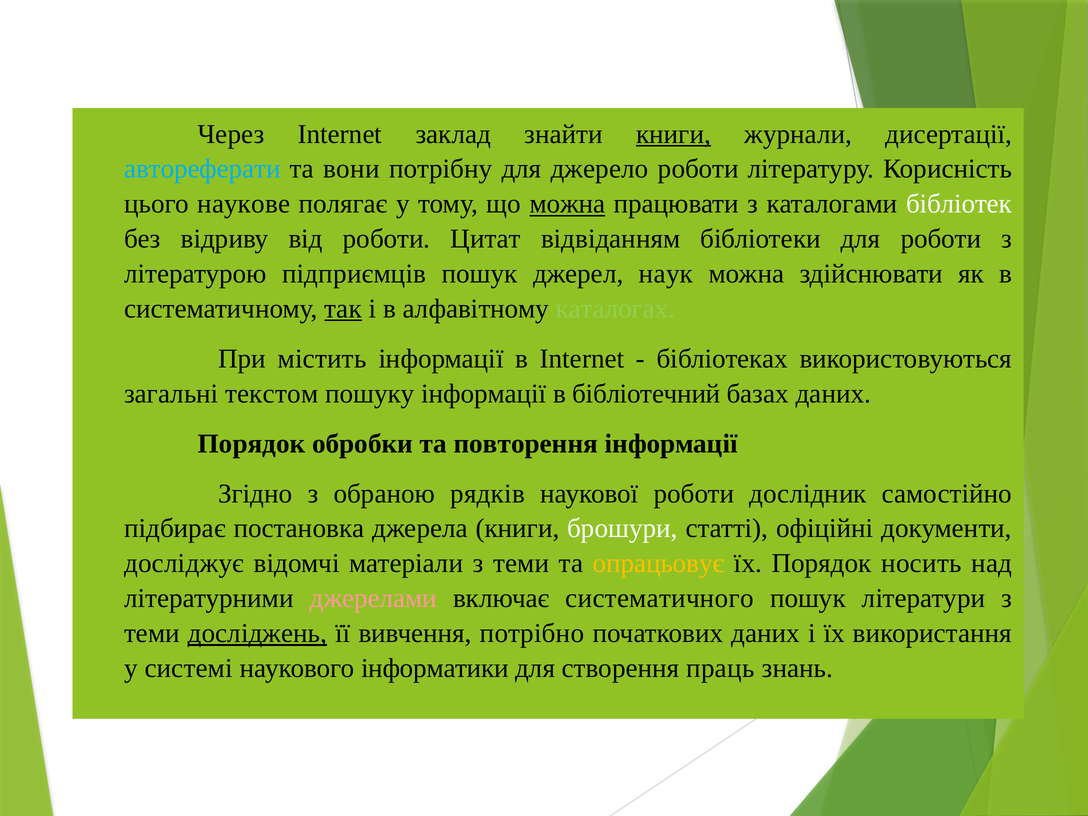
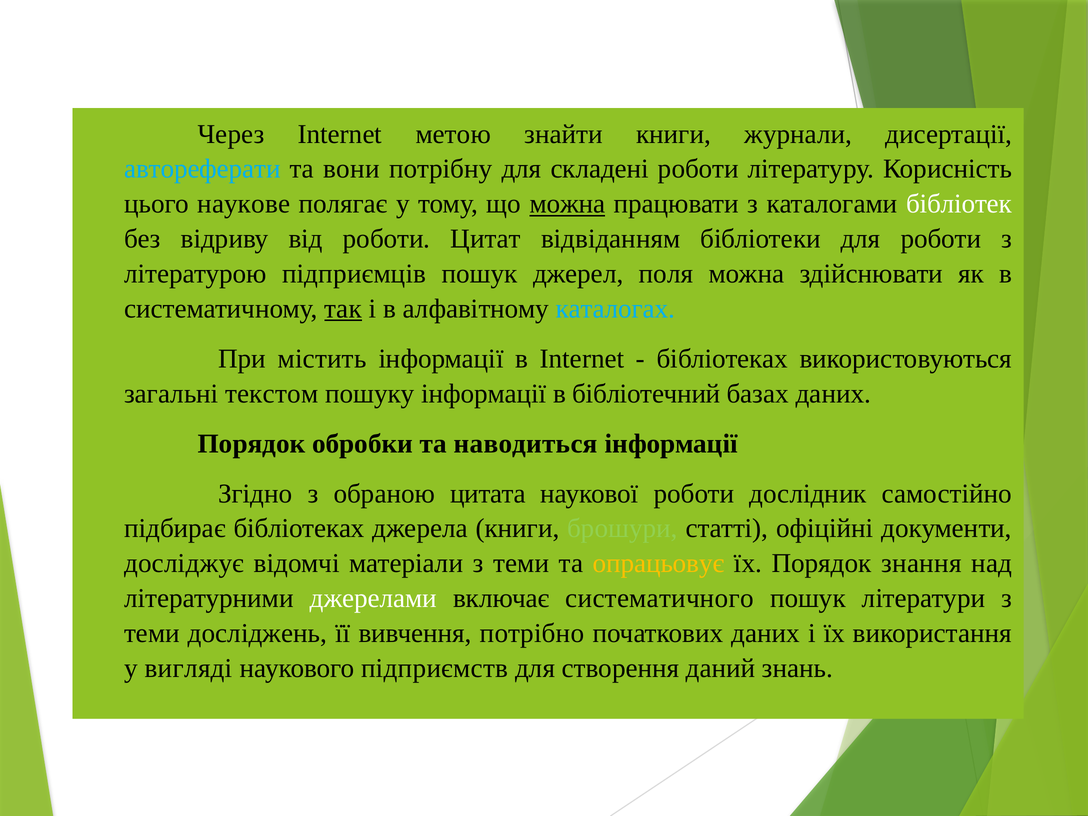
заклад: заклад -> метою (453, 134)
книги underline: present -> none (674, 134)
джерело: джерело -> складені (600, 169)
наук: наук -> поля (666, 274)
каталогах colour: light green -> light blue (615, 309)
повторення: повторення -> наводиться (526, 444)
рядків: рядків -> цитата (488, 494)
підбирає постановка: постановка -> бібліотеках (299, 529)
брошури colour: white -> light green (622, 529)
носить: носить -> знання (921, 563)
джерелами colour: pink -> white (373, 598)
досліджень underline: present -> none (258, 633)
системі: системі -> вигляді (189, 668)
інформатики: інформатики -> підприємств (435, 668)
праць: праць -> даний (721, 668)
